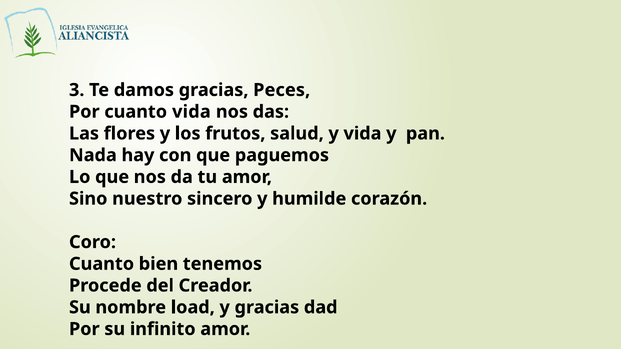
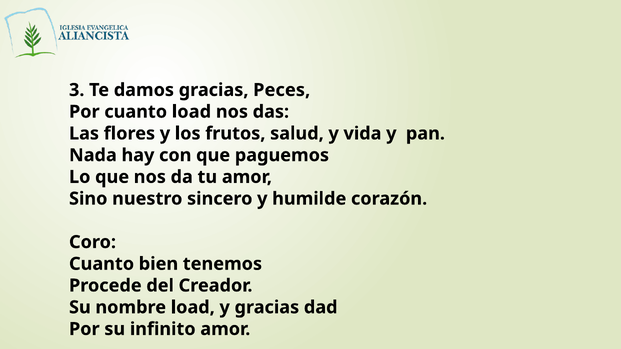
cuanto vida: vida -> load (191, 112)
